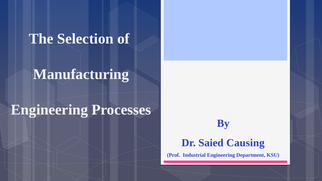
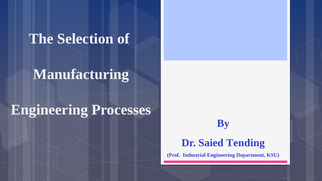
Causing: Causing -> Tending (245, 143)
